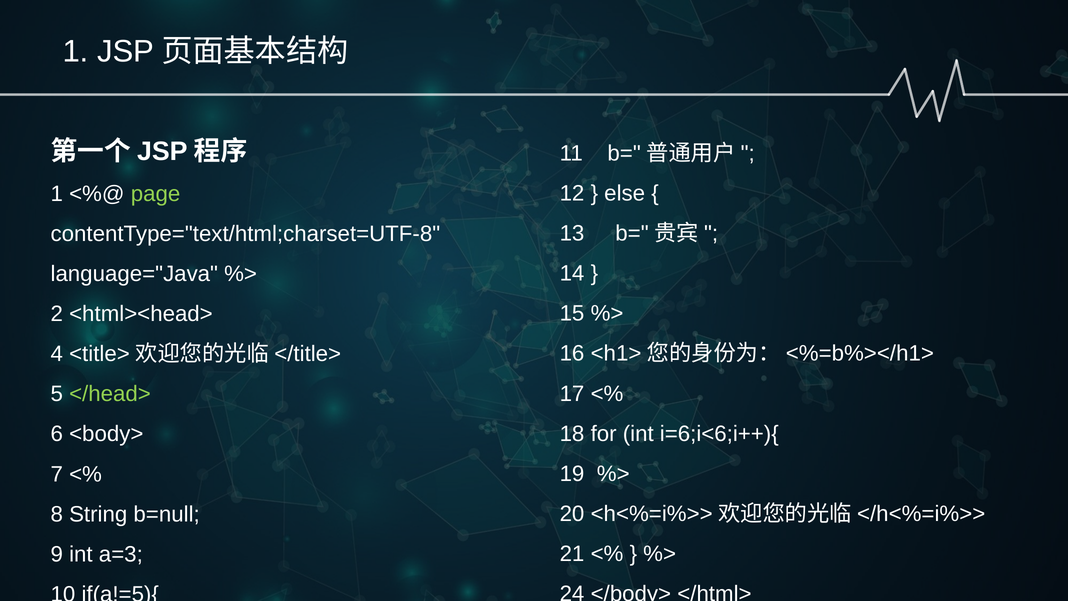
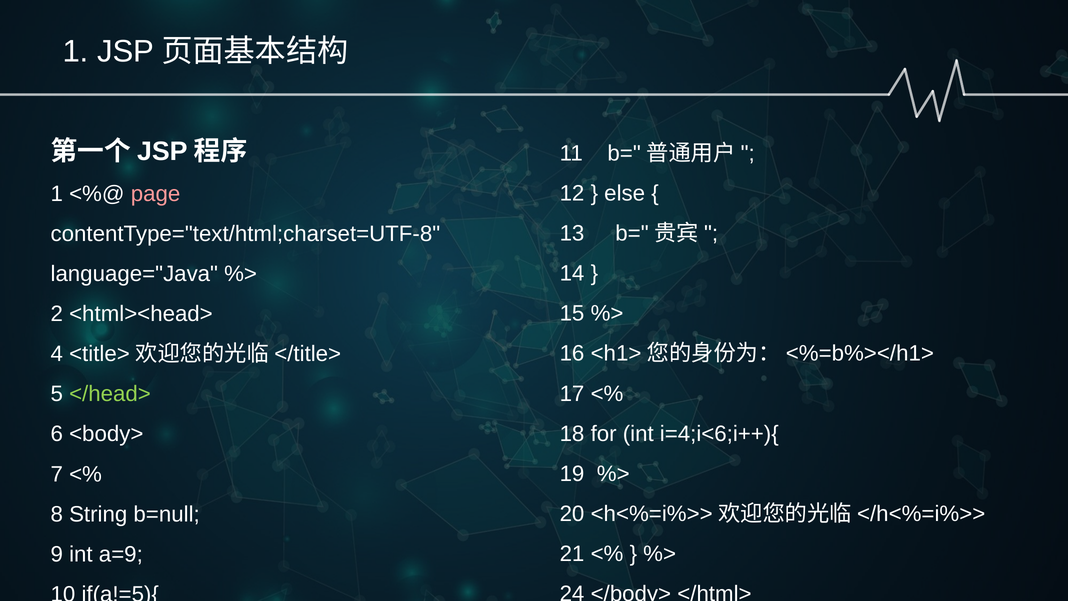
page colour: light green -> pink (156, 194)
i=6;i<6;i++){: i=6;i<6;i++){ -> i=4;i<6;i++){ (719, 434)
a=3: a=3 -> a=9 (121, 554)
